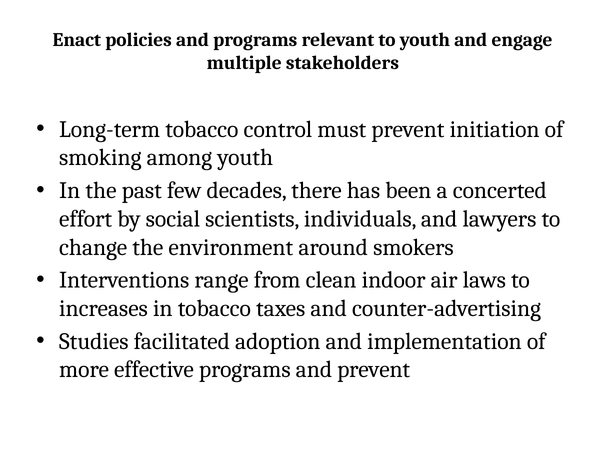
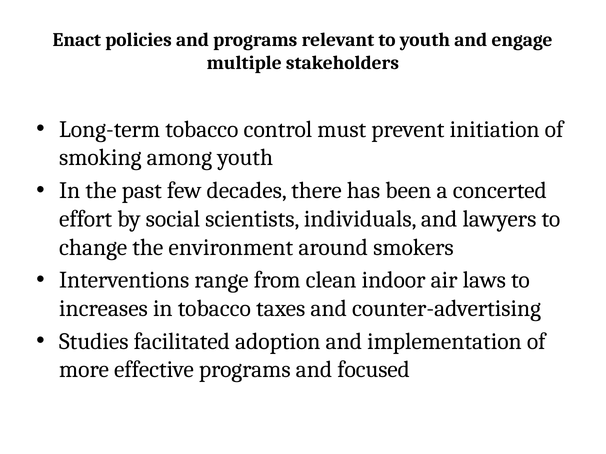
and prevent: prevent -> focused (374, 370)
